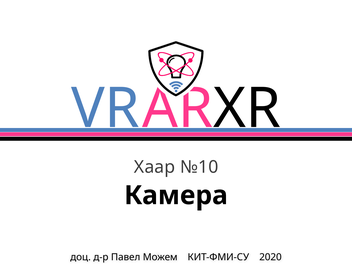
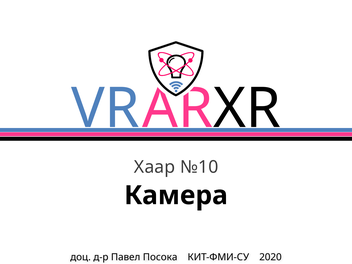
Можем: Можем -> Посока (160, 257)
